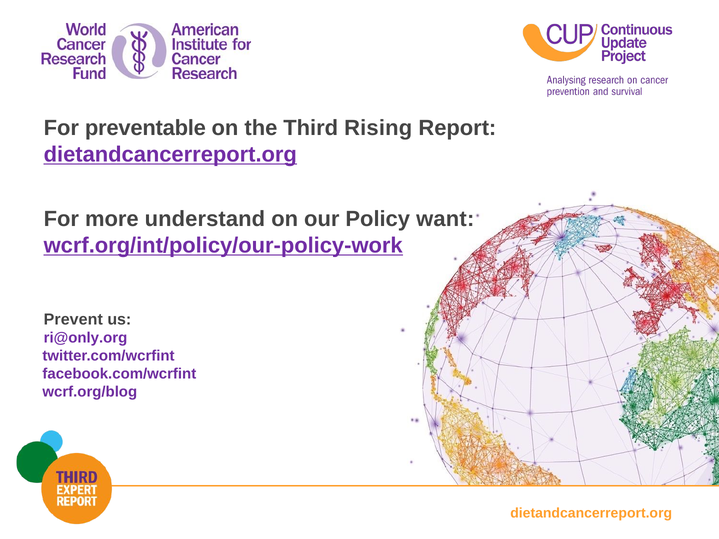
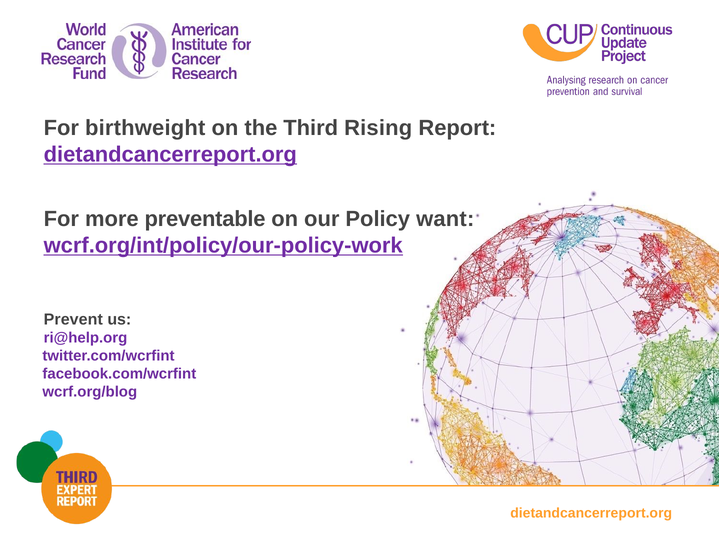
preventable: preventable -> birthweight (145, 128)
understand: understand -> preventable (205, 219)
ri@only.org: ri@only.org -> ri@help.org (86, 338)
